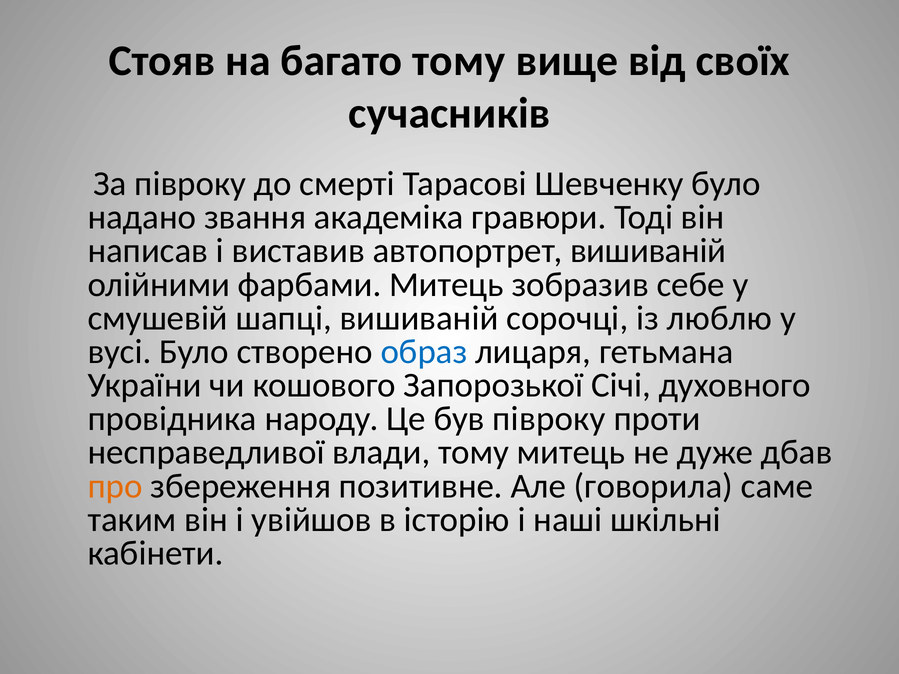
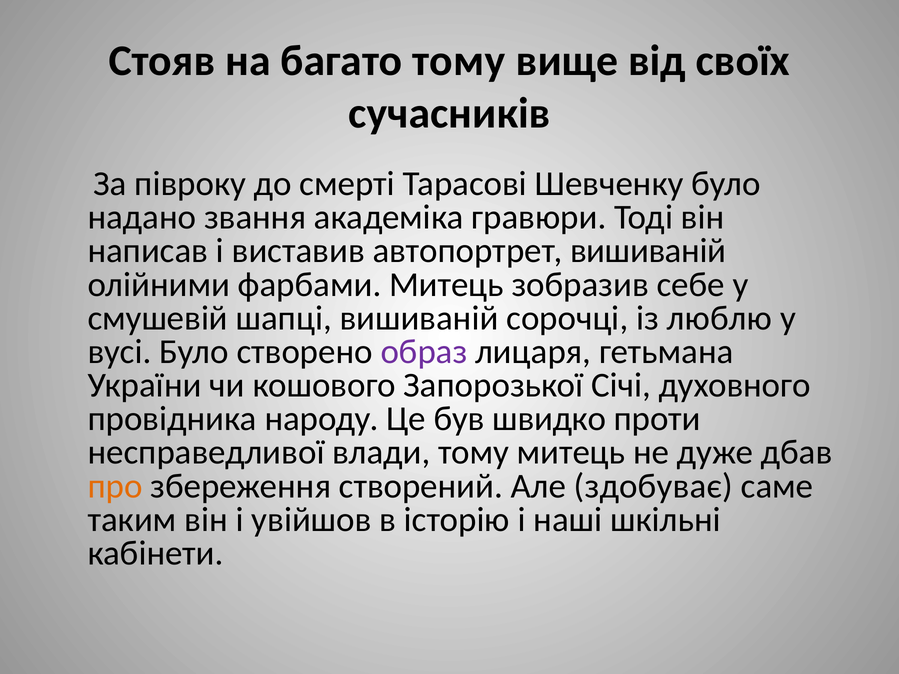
образ colour: blue -> purple (424, 352)
був півроку: півроку -> швидко (549, 419)
позитивне: позитивне -> створений (421, 486)
говорила: говорила -> здобуває (653, 486)
